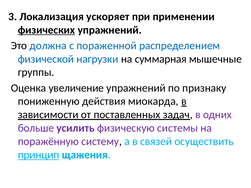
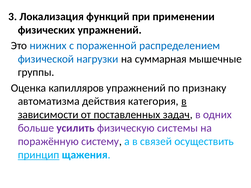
ускоряет: ускоряет -> функций (108, 17)
физических underline: present -> none (46, 30)
должна: должна -> нижних (48, 46)
увеличение: увеличение -> капилляров (76, 88)
пониженную: пониженную -> автоматизма (49, 101)
миокарда: миокарда -> категория (153, 101)
